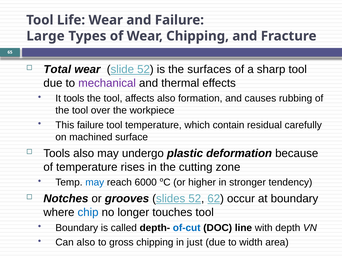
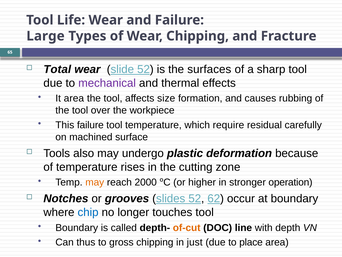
It tools: tools -> area (74, 98)
affects also: also -> size (166, 98)
contain: contain -> require (228, 125)
may colour: blue -> orange (95, 182)
6000: 6000 -> 2000 (146, 182)
tendency: tendency -> operation (290, 182)
of-cut colour: blue -> orange (187, 227)
Can also: also -> thus (86, 242)
width: width -> place (251, 242)
